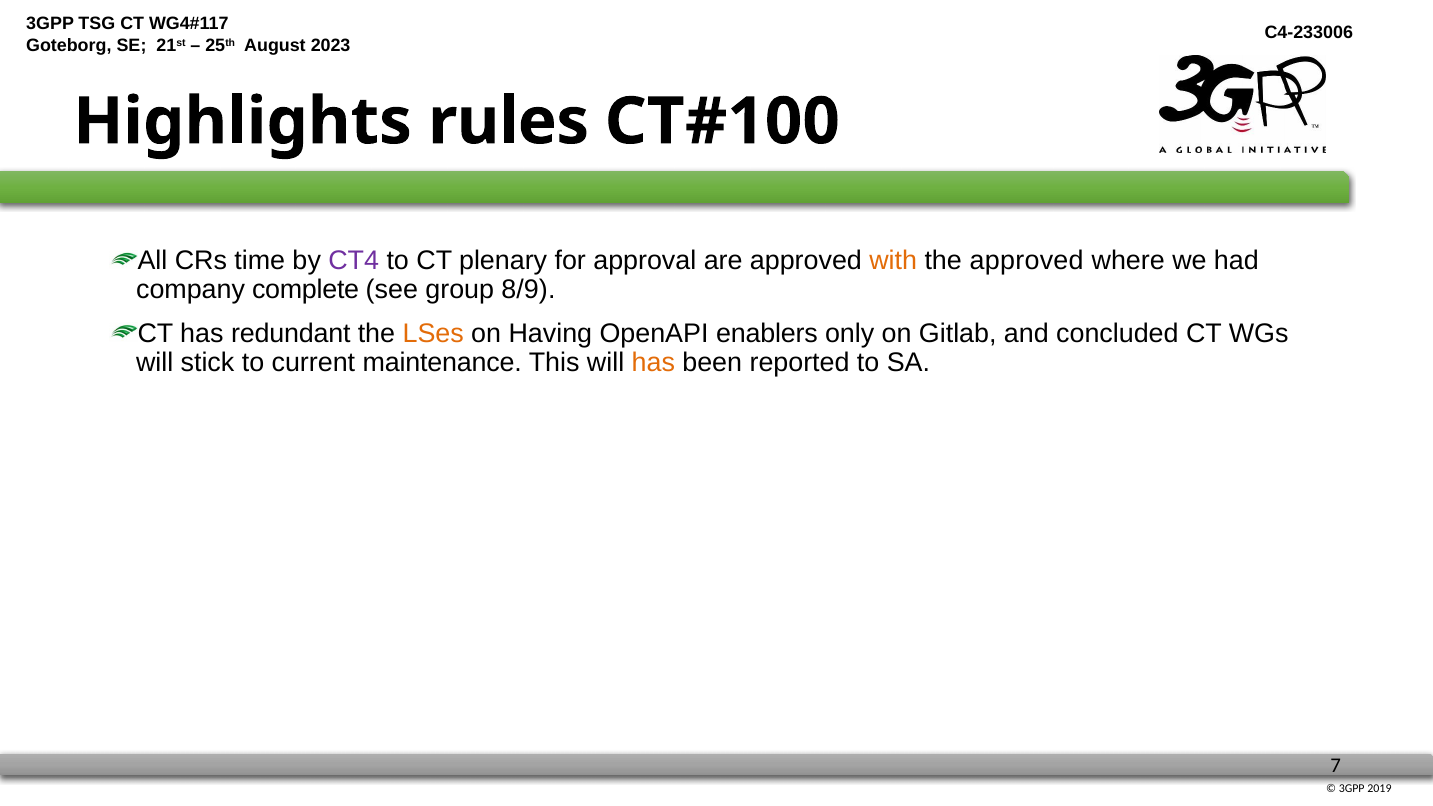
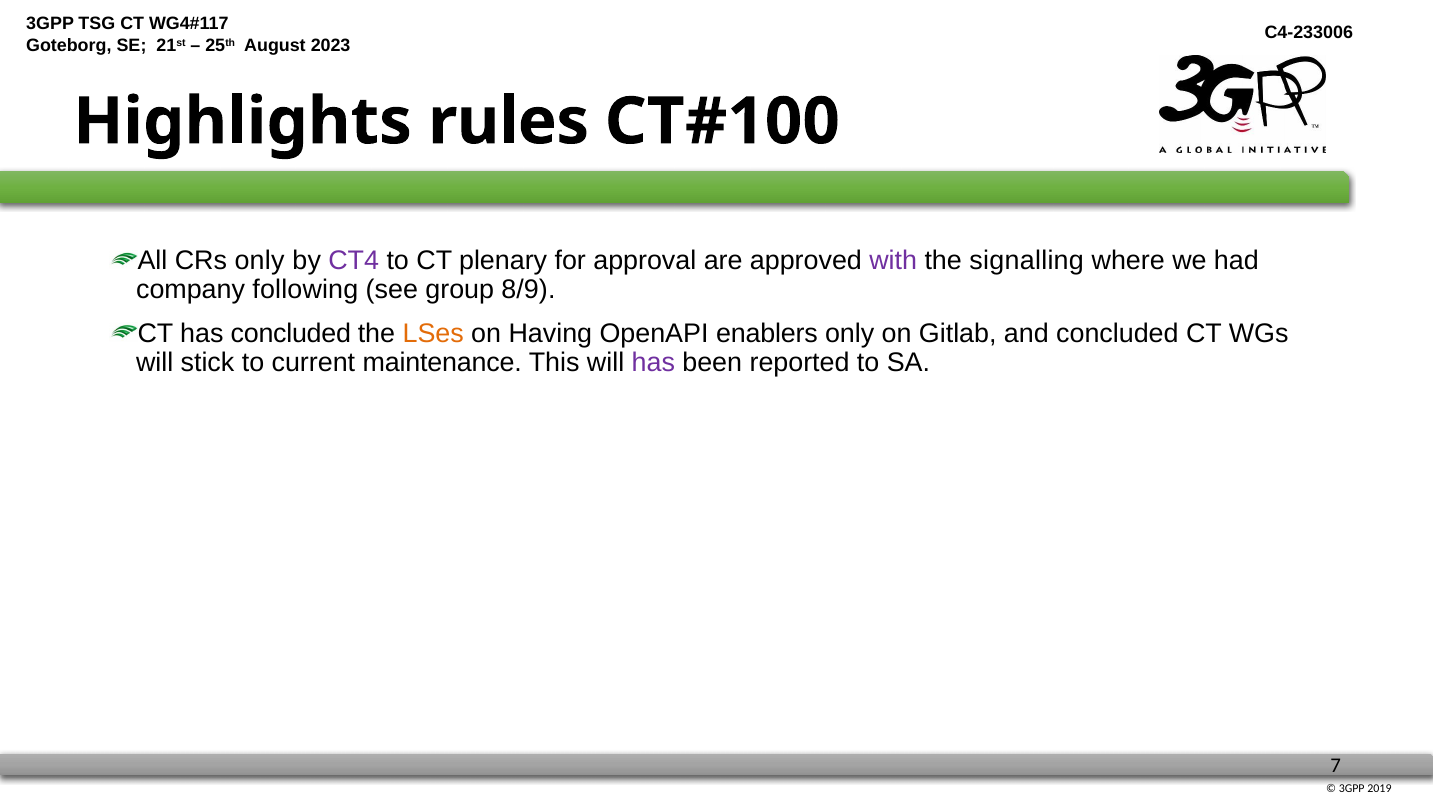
CRs time: time -> only (260, 261)
with colour: orange -> purple (893, 261)
the approved: approved -> signalling (1027, 261)
complete: complete -> following (305, 290)
has redundant: redundant -> concluded (291, 334)
has colour: orange -> purple (653, 363)
